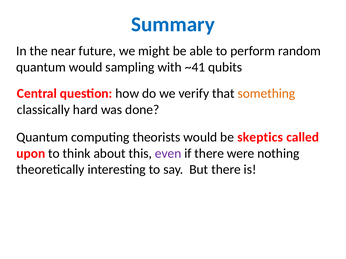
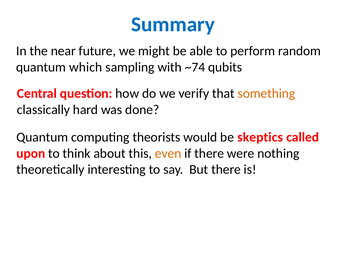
quantum would: would -> which (86, 67)
~41: ~41 -> ~74 (195, 67)
even colour: purple -> orange (168, 154)
